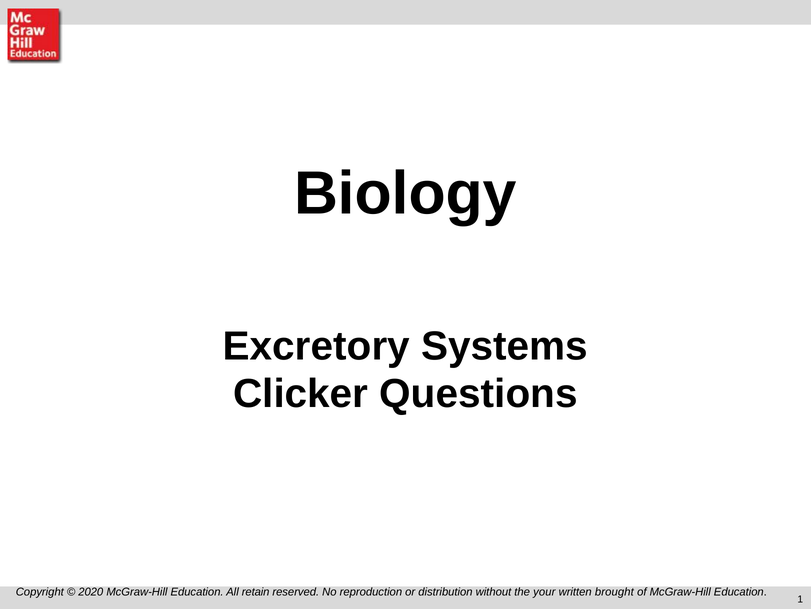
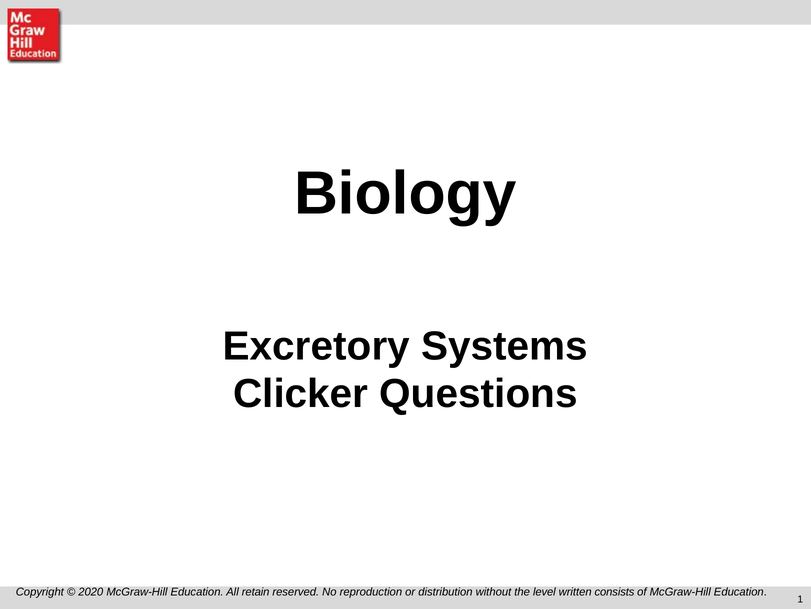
your: your -> level (544, 591)
brought: brought -> consists (614, 591)
